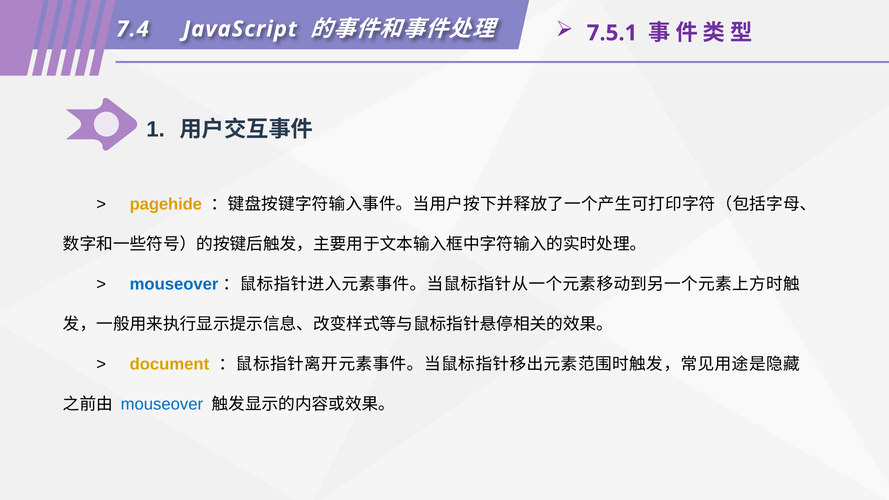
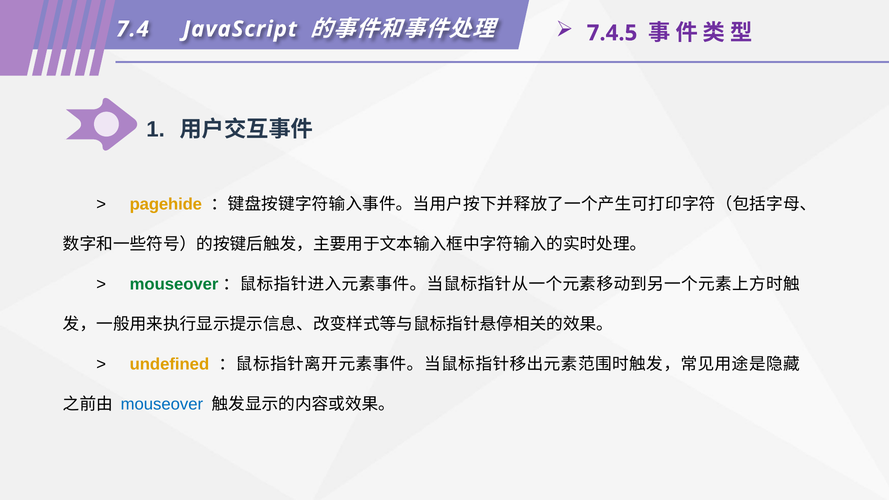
7.5.1: 7.5.1 -> 7.4.5 (612, 33)
mouseover colour: blue -> green (174, 284)
document: document -> undefined (169, 364)
